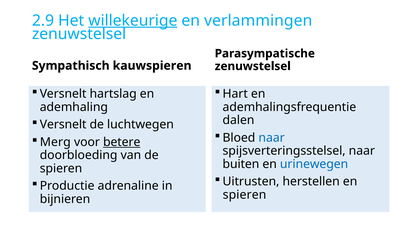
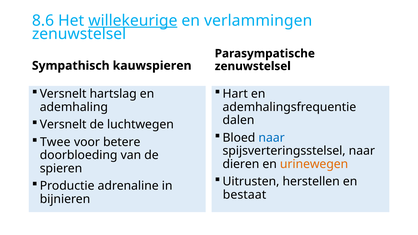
2.9: 2.9 -> 8.6 (43, 21)
Merg: Merg -> Twee (55, 142)
betere underline: present -> none (122, 142)
buiten: buiten -> dieren (241, 164)
urinewegen colour: blue -> orange (314, 164)
spieren: spieren -> bestaat (245, 195)
